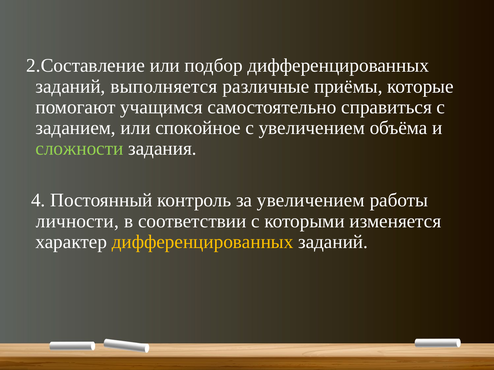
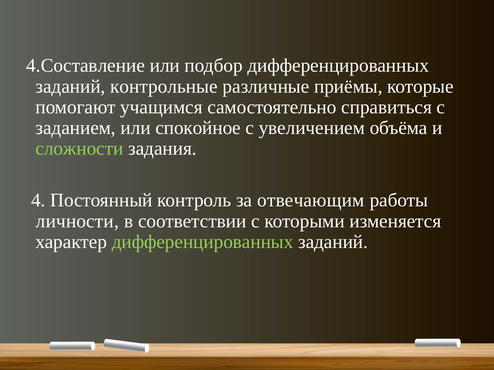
2.Составление: 2.Составление -> 4.Составление (86, 66)
выполняется: выполняется -> контрольные (164, 86)
за увеличением: увеличением -> отвечающим (311, 201)
дифференцированных colour: yellow -> light green (203, 242)
